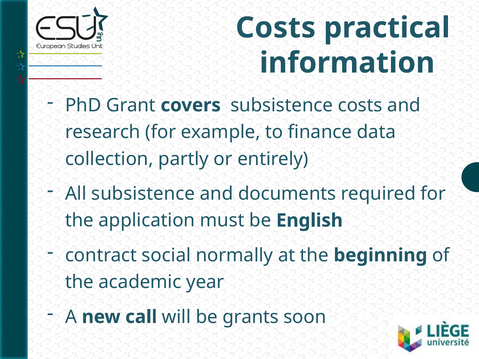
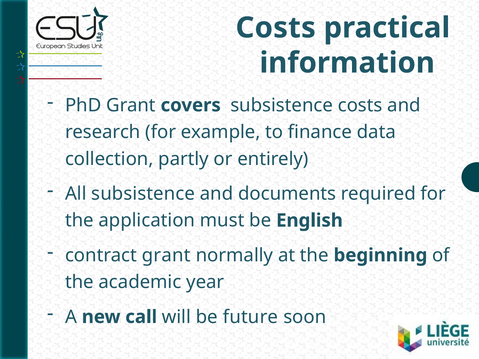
contract social: social -> grant (166, 255)
grants: grants -> future (250, 317)
